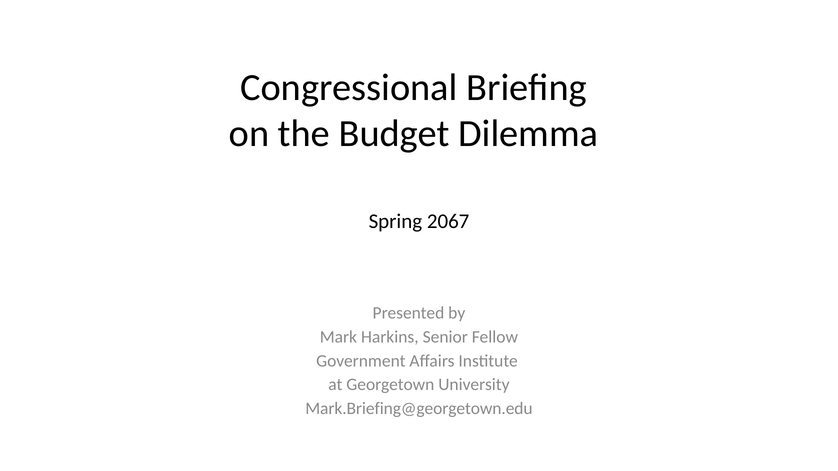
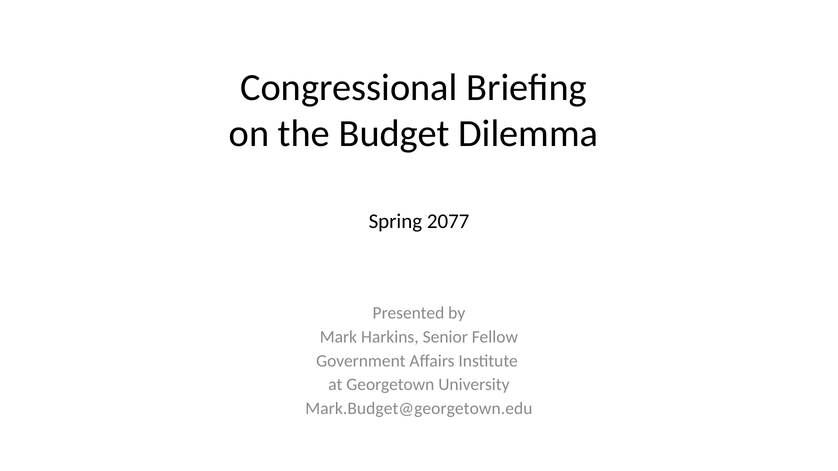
2067: 2067 -> 2077 (448, 221)
Mark.Briefing@georgetown.edu: Mark.Briefing@georgetown.edu -> Mark.Budget@georgetown.edu (419, 409)
